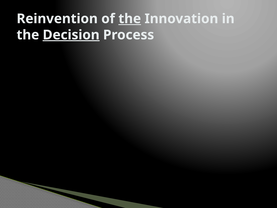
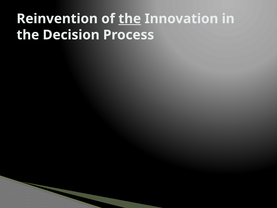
Decision underline: present -> none (71, 35)
